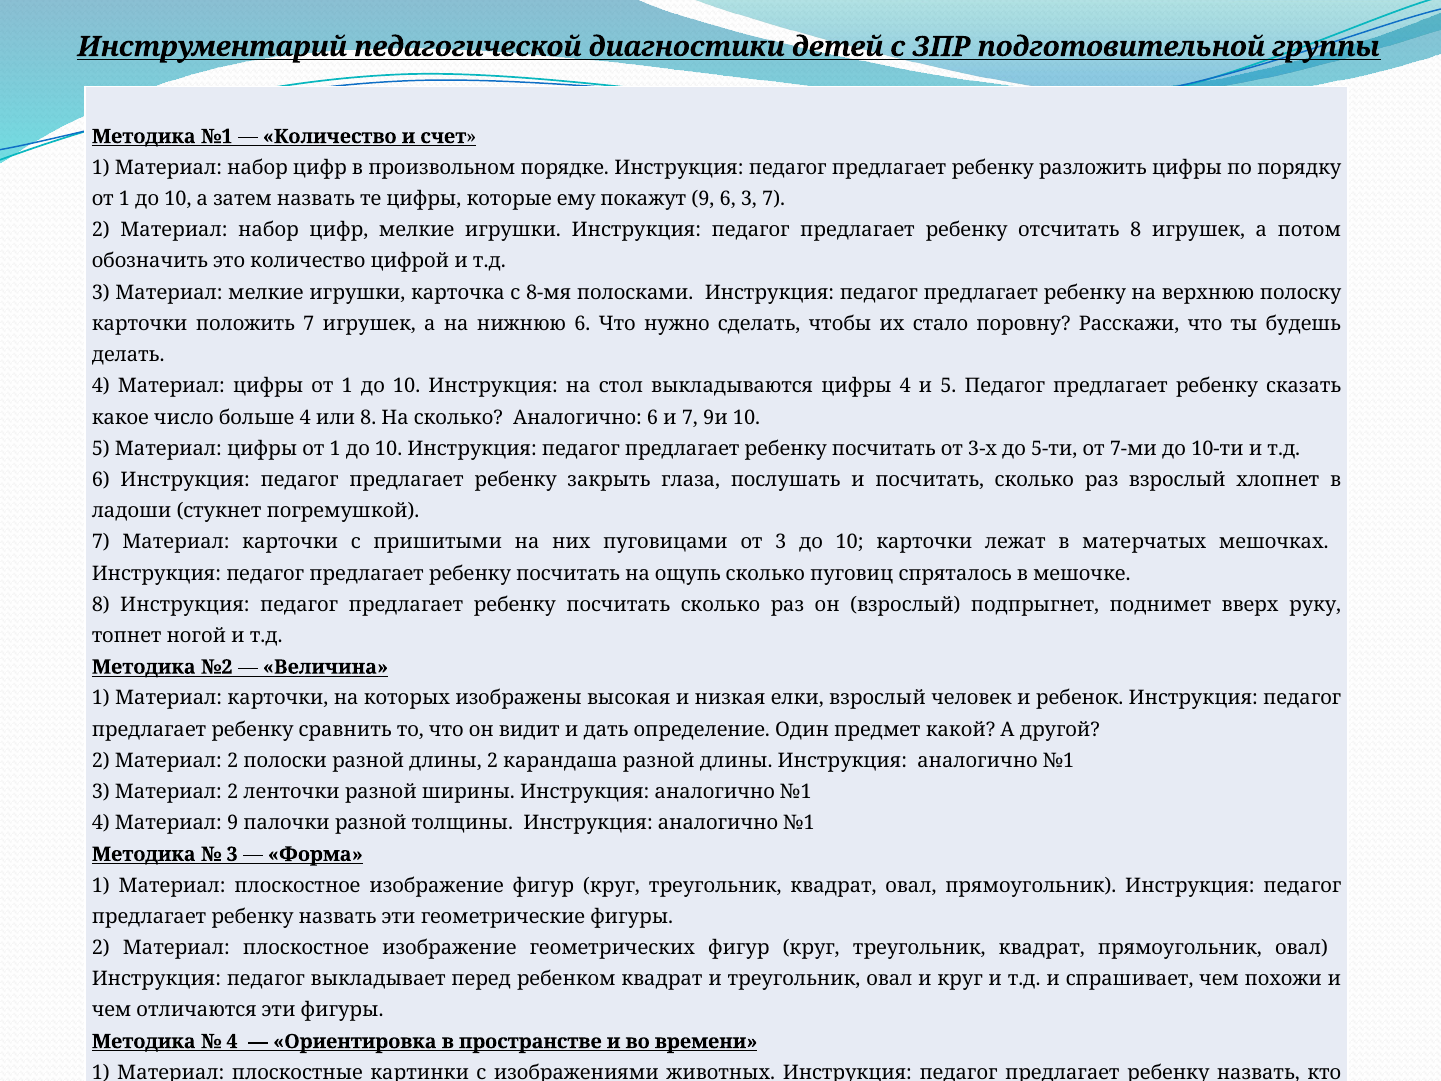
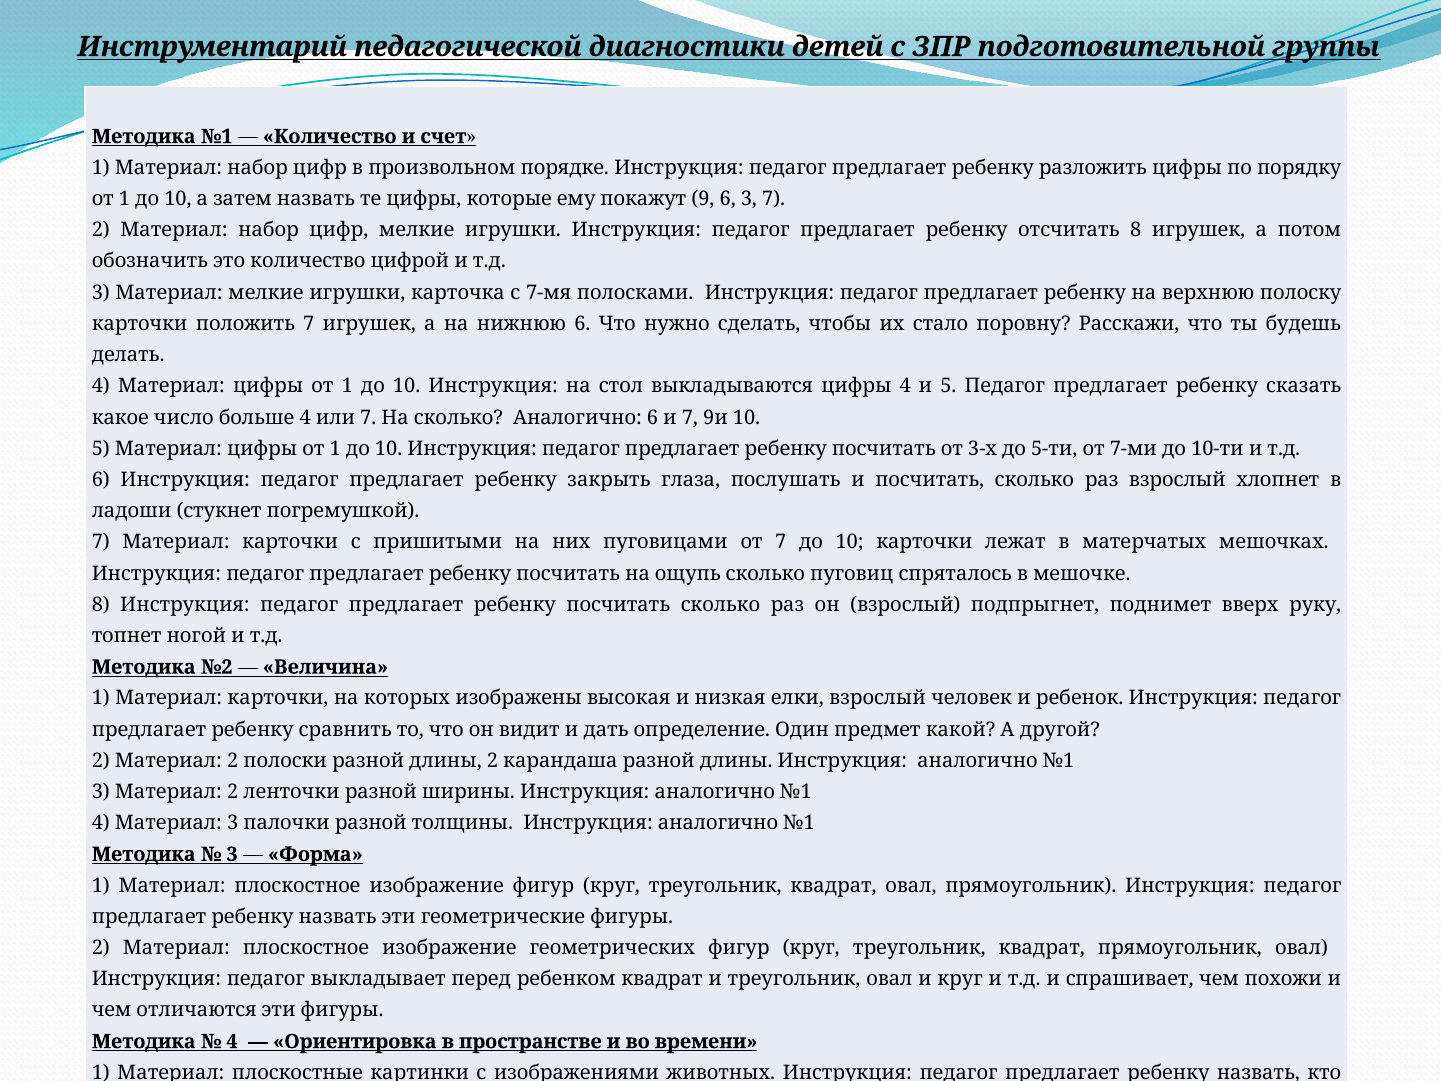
8-мя: 8-мя -> 7-мя (549, 292)
или 8: 8 -> 7 (368, 417)
от 3: 3 -> 7 (781, 542)
Материал 9: 9 -> 3 (233, 823)
